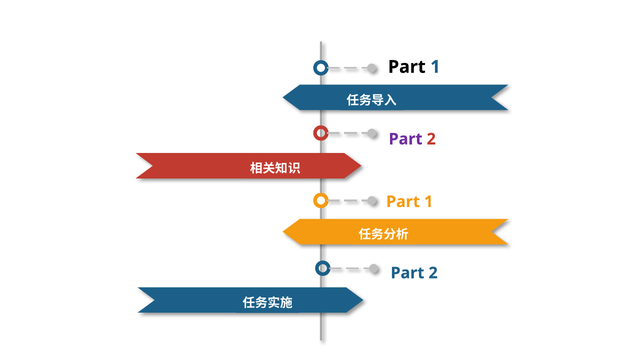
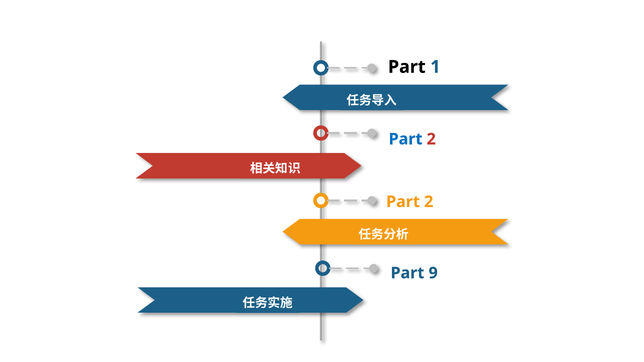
Part colour: purple -> blue (406, 139)
1: 1 -> 2 (429, 202)
2: 2 -> 9 (433, 273)
